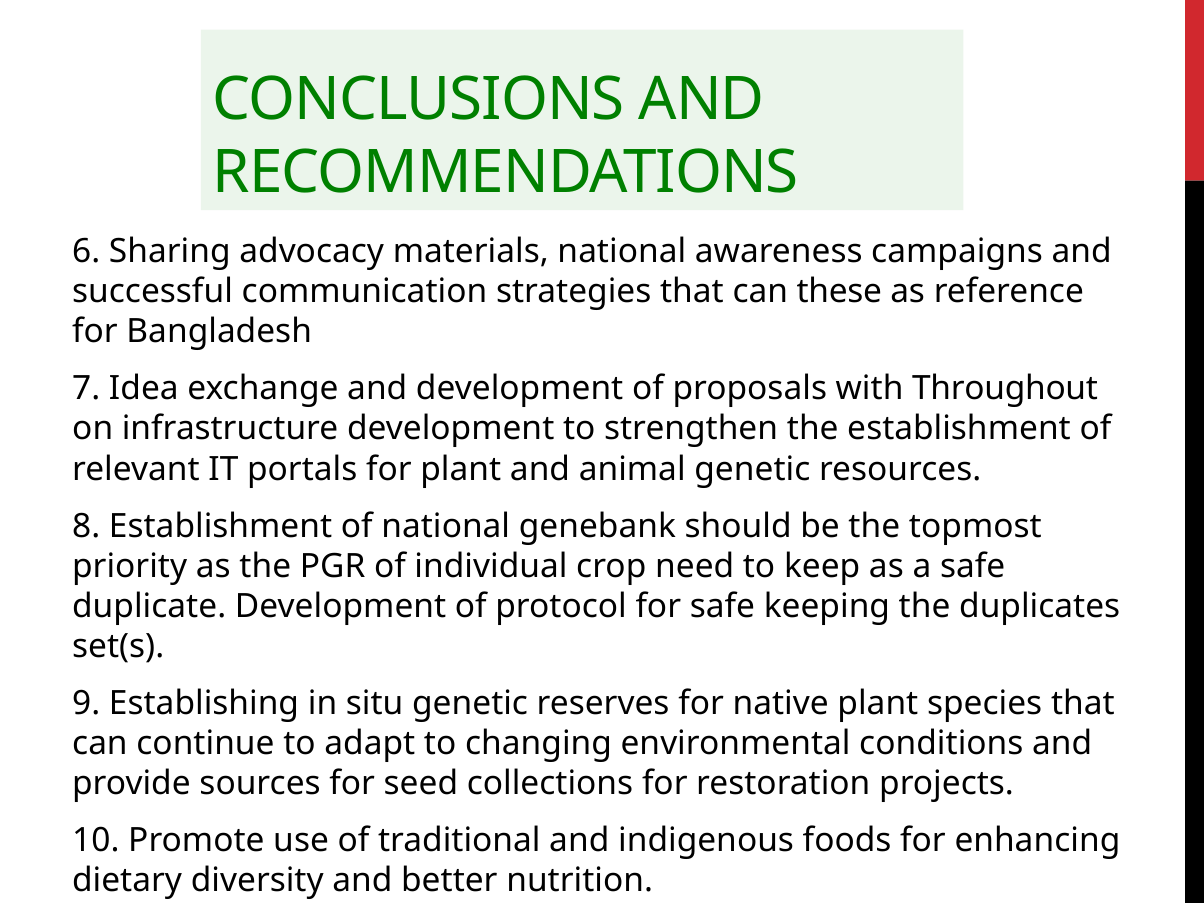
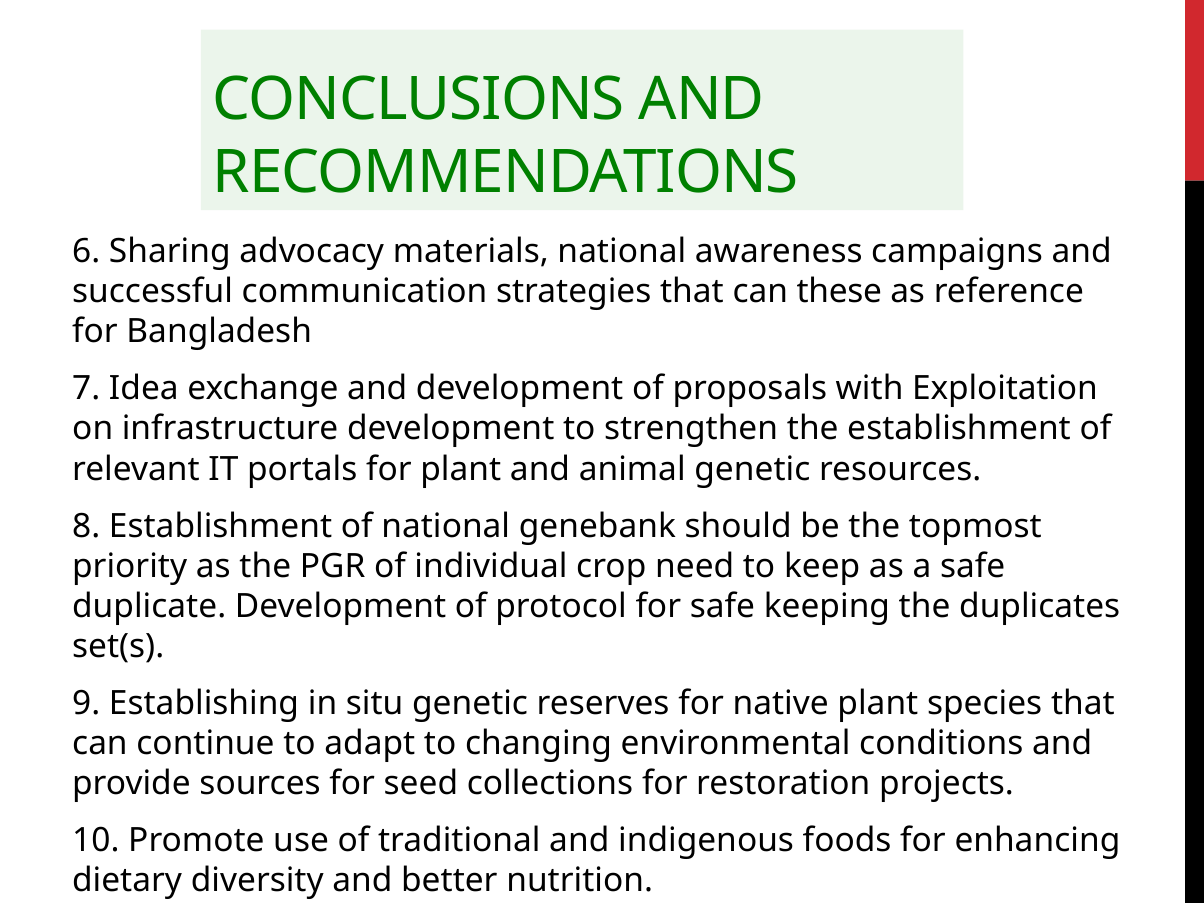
Throughout: Throughout -> Exploitation (1005, 389)
